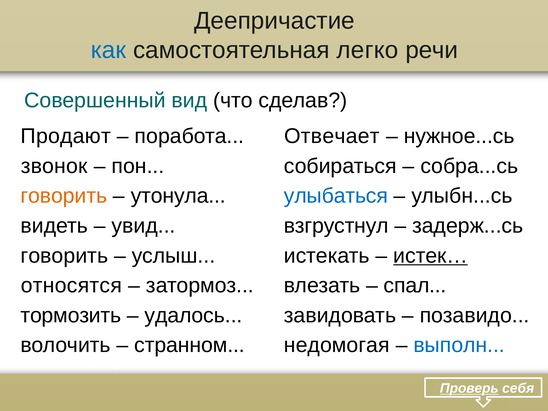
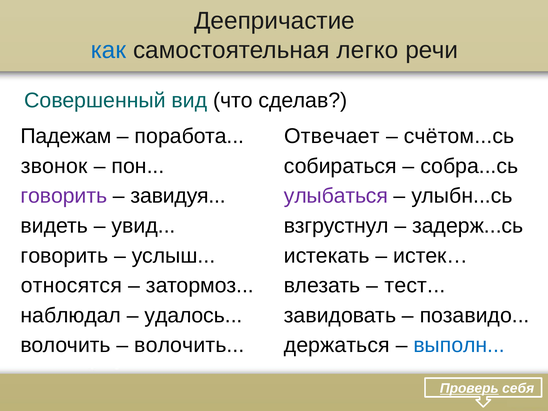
Продают: Продают -> Падежам (66, 136)
нужное...сь: нужное...сь -> счётом...сь (459, 136)
говорить colour: orange -> purple (64, 196)
утонула: утонула -> завидуя (178, 196)
улыбаться colour: blue -> purple (336, 196)
истек… underline: present -> none (431, 256)
спал: спал -> тест (415, 286)
тормозить: тормозить -> наблюдал (71, 315)
странном: странном -> волочить (189, 345)
недомогая: недомогая -> держаться (337, 345)
